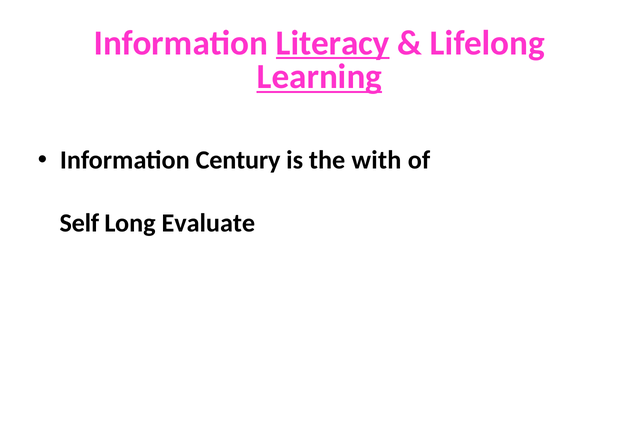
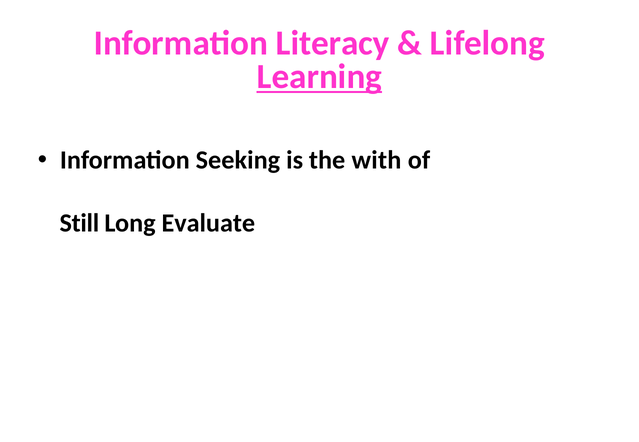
Literacy underline: present -> none (333, 43)
Century: Century -> Seeking (238, 160)
Self: Self -> Still (79, 223)
